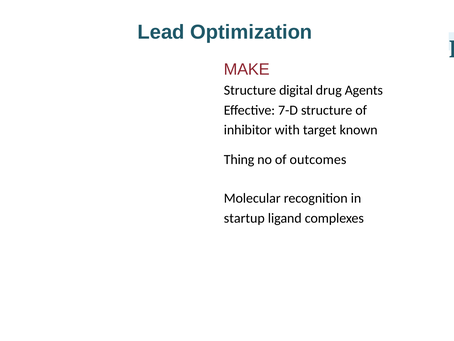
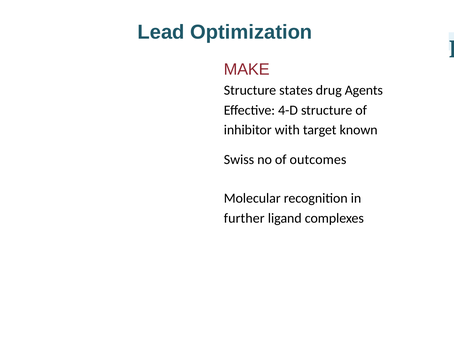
digital: digital -> states (296, 90)
7-D: 7-D -> 4-D (288, 110)
Thing: Thing -> Swiss (239, 160)
startup: startup -> further (244, 218)
